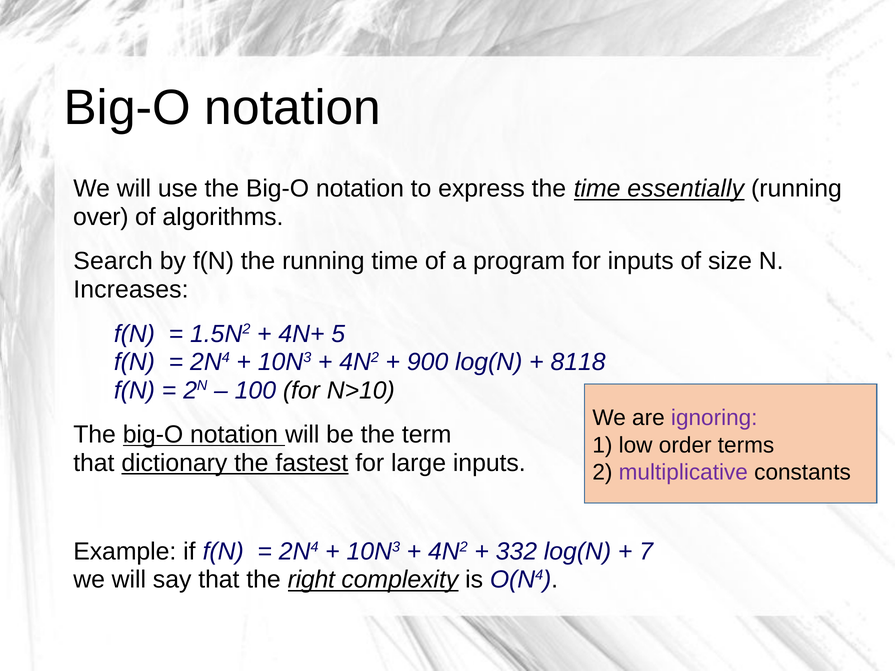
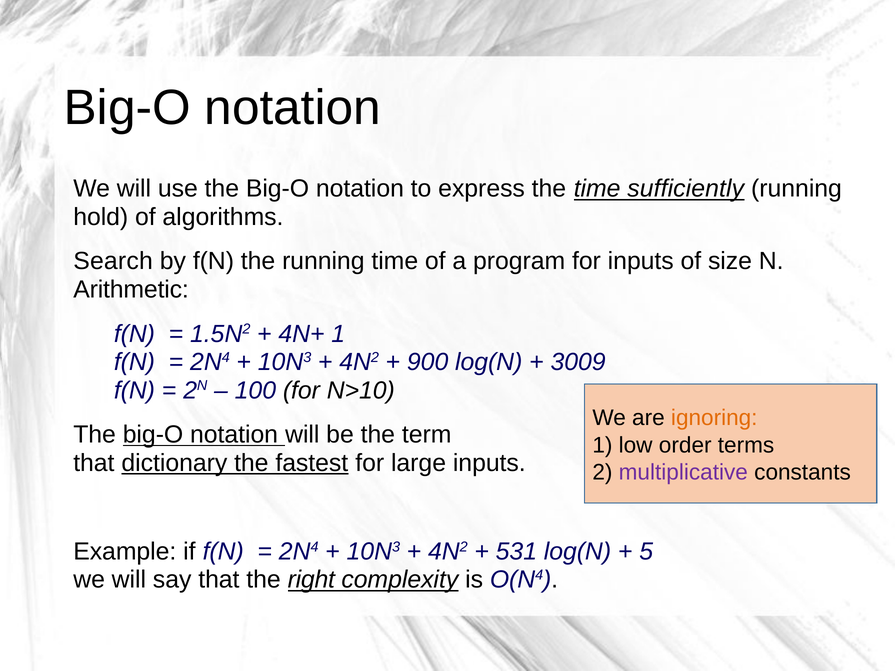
essentially: essentially -> sufficiently (686, 189)
over: over -> hold (101, 217)
Increases: Increases -> Arithmetic (131, 290)
4N+ 5: 5 -> 1 (338, 334)
8118: 8118 -> 3009 (578, 362)
ignoring colour: purple -> orange (714, 418)
332: 332 -> 531 (516, 552)
7: 7 -> 5 (646, 552)
